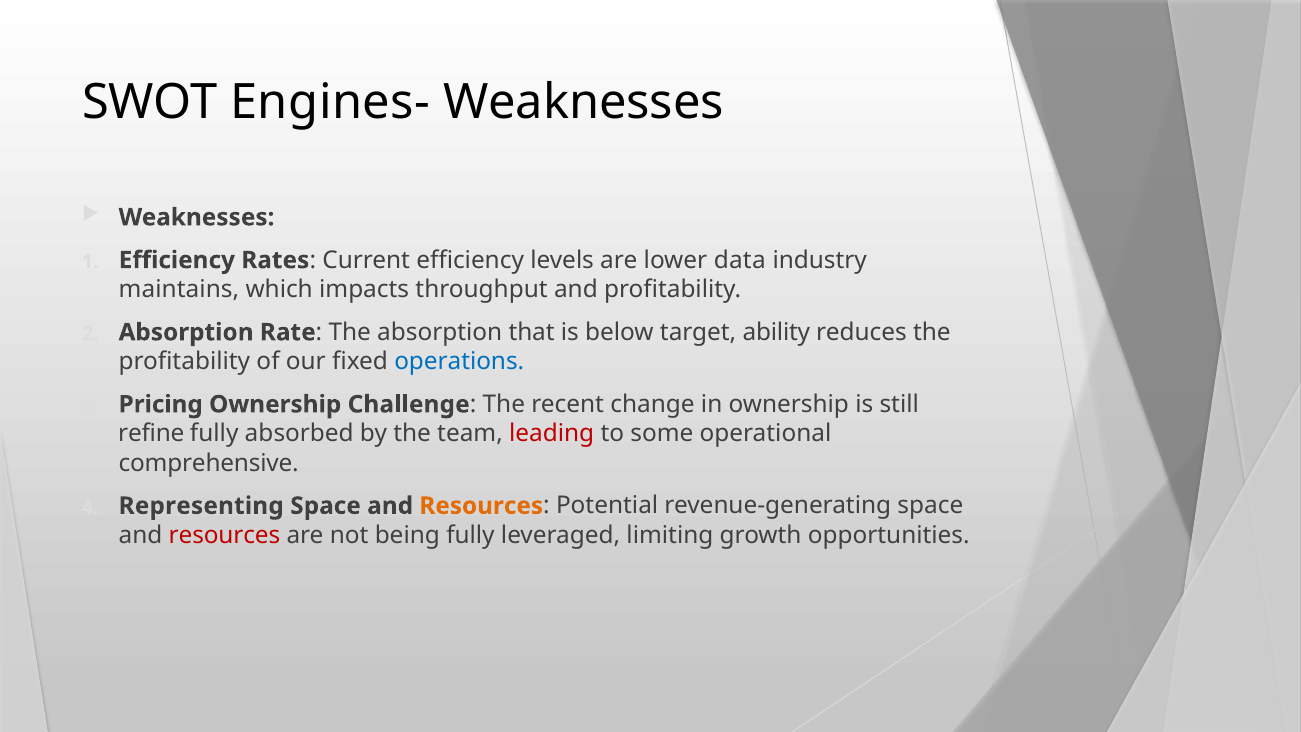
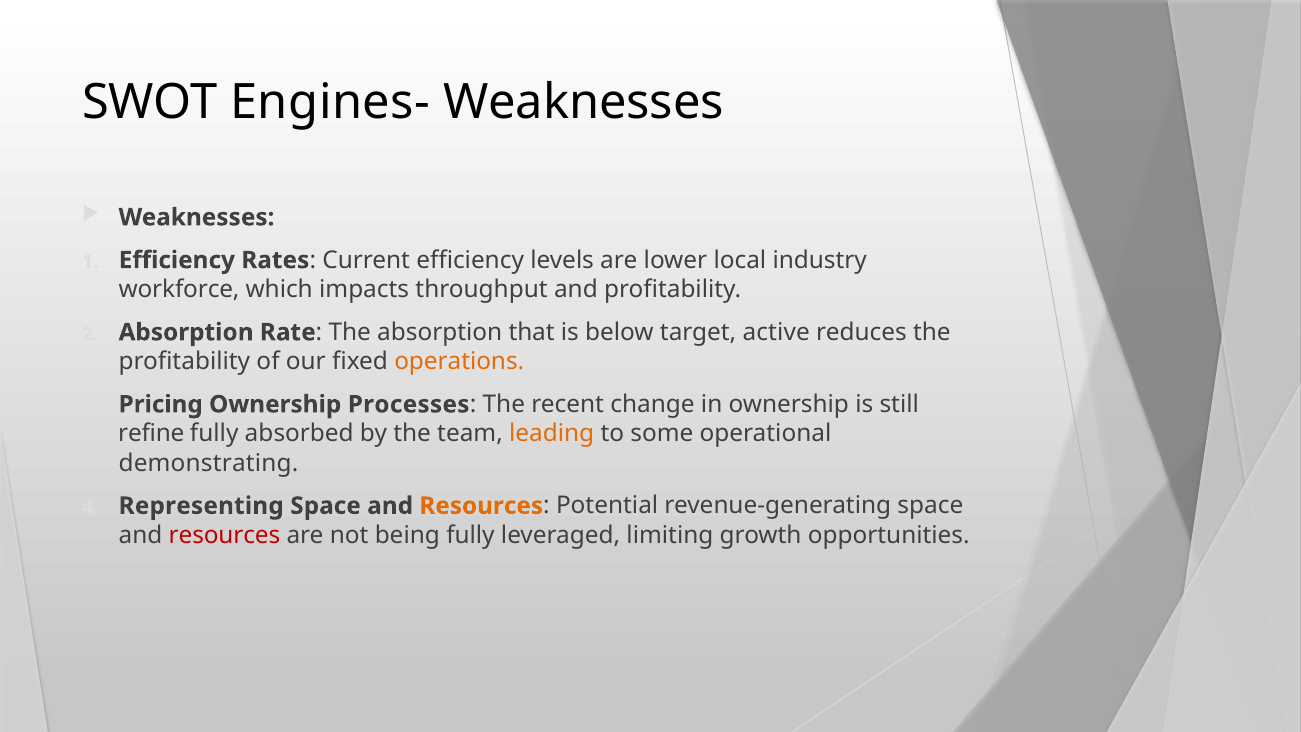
data: data -> local (740, 260)
maintains: maintains -> workforce (179, 289)
ability: ability -> active (776, 332)
operations colour: blue -> orange (459, 362)
Challenge: Challenge -> Processes (409, 404)
leading colour: red -> orange (552, 434)
comprehensive: comprehensive -> demonstrating (208, 463)
